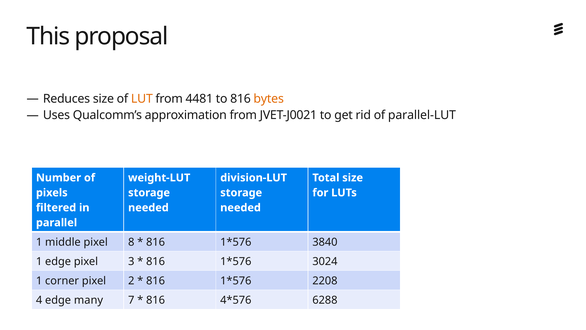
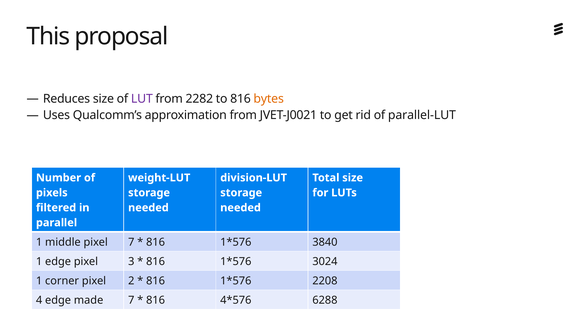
LUT colour: orange -> purple (142, 99)
4481: 4481 -> 2282 (199, 99)
pixel 8: 8 -> 7 (131, 242)
many: many -> made (89, 300)
